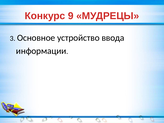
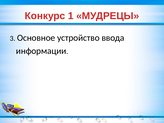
9: 9 -> 1 (71, 16)
